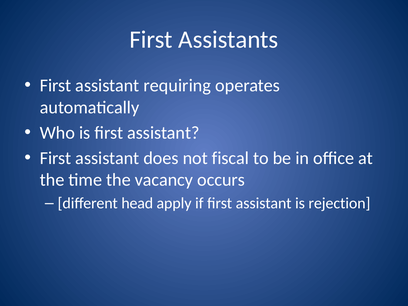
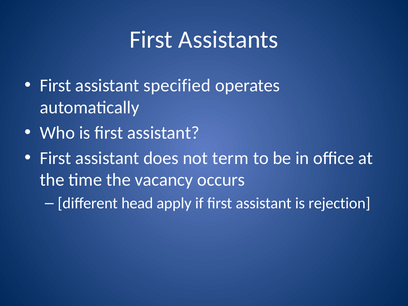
requiring: requiring -> specified (177, 86)
fiscal: fiscal -> term (230, 158)
